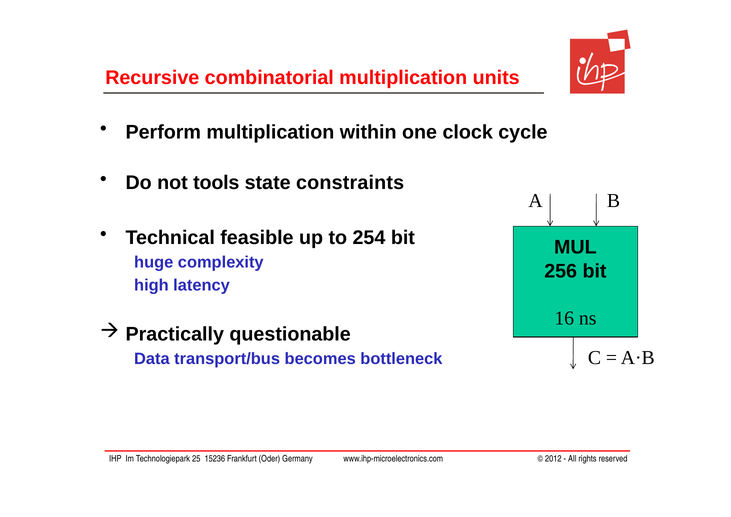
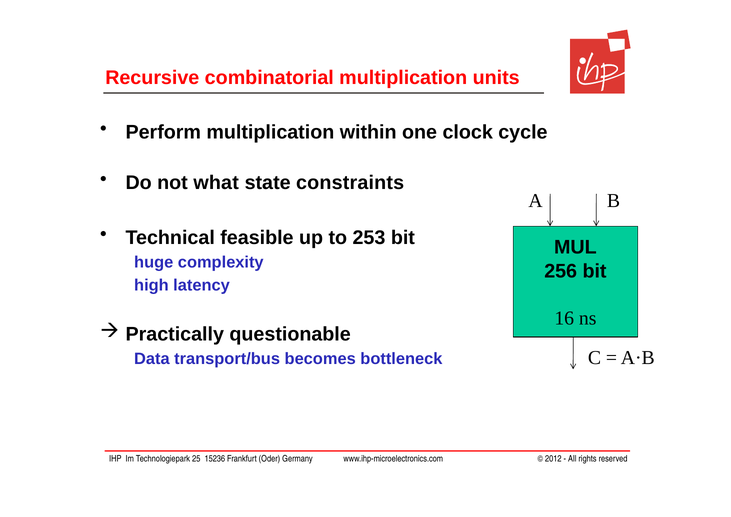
tools: tools -> what (216, 183)
254: 254 -> 253 (369, 238)
